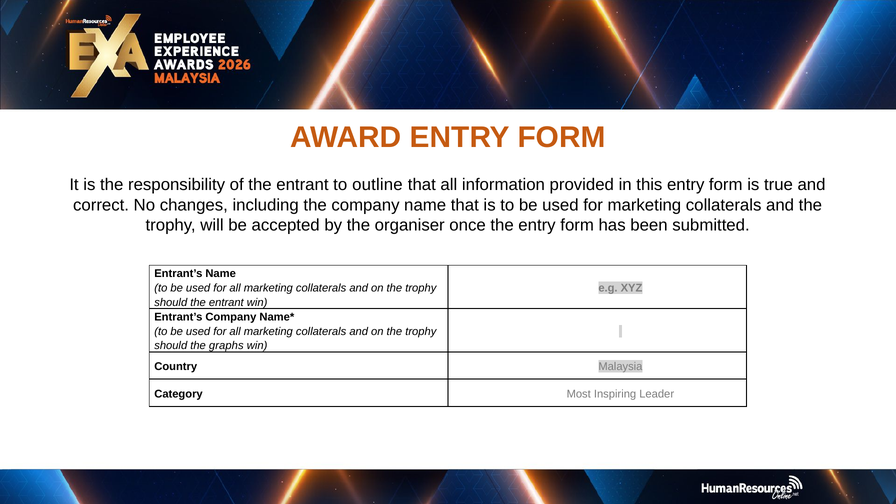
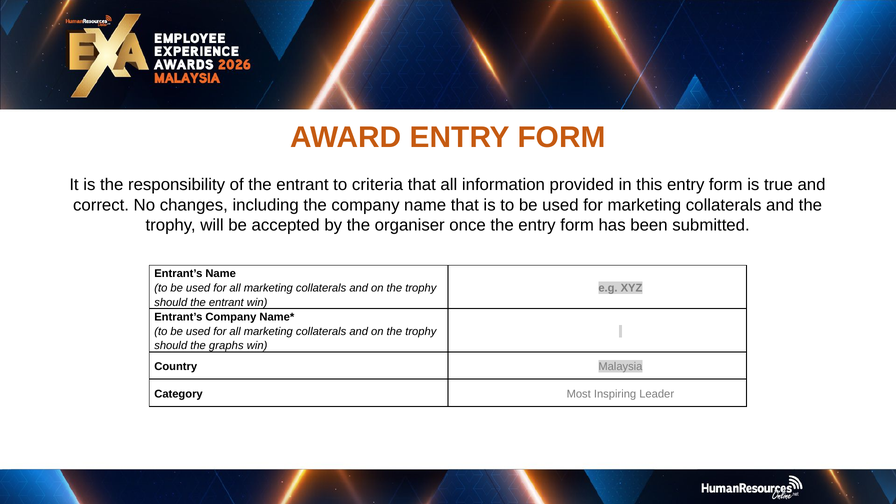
outline: outline -> criteria (377, 185)
